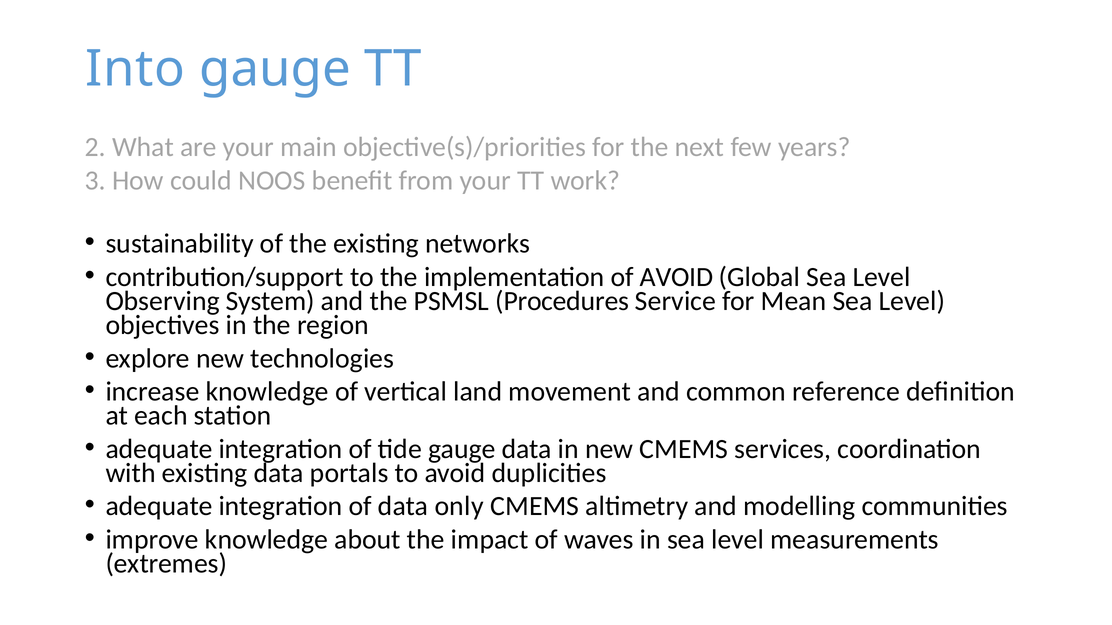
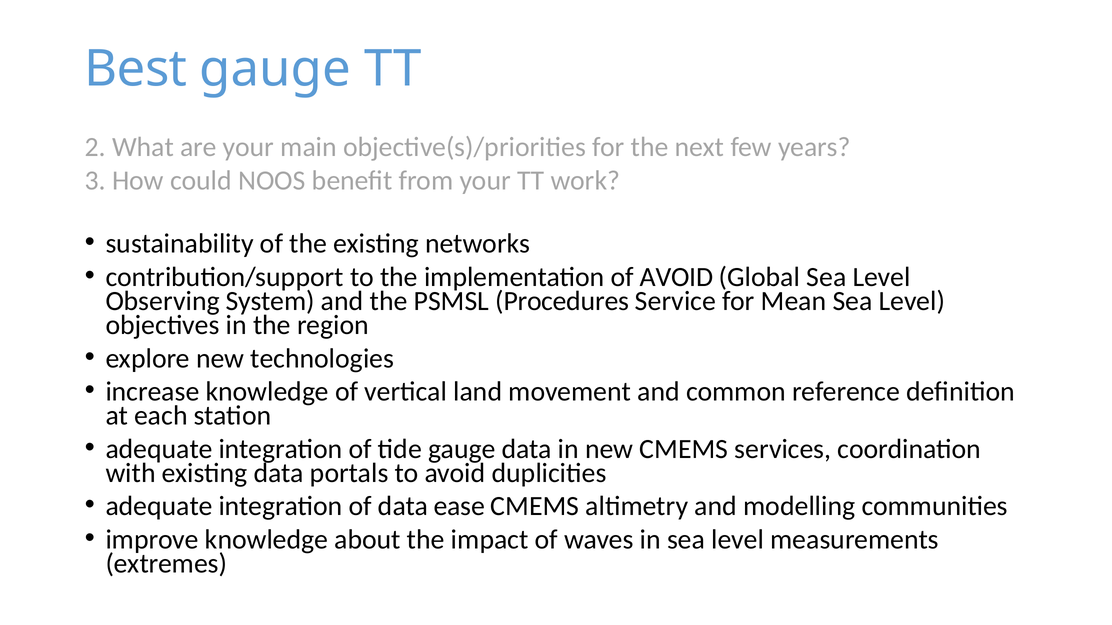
Into: Into -> Best (136, 69)
only: only -> ease (459, 507)
